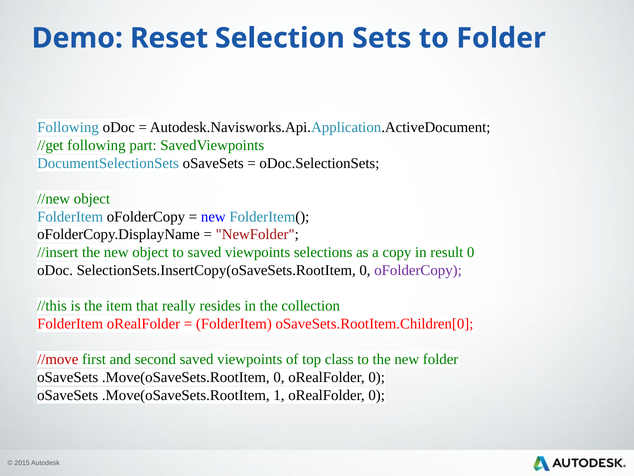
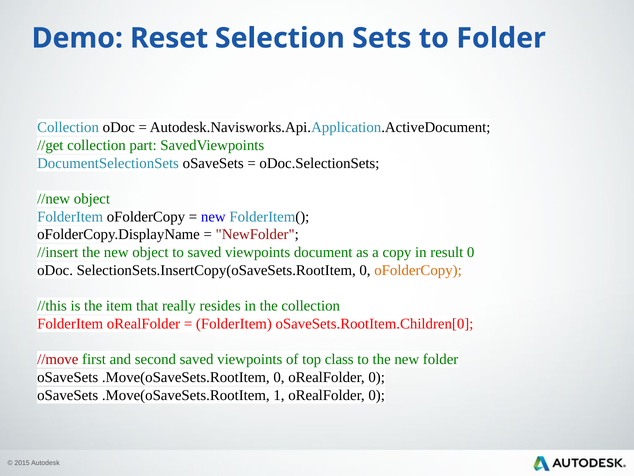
Following: Following -> Collection (68, 127)
//get following: following -> collection (96, 145)
selections: selections -> document (323, 252)
oFolderCopy colour: purple -> orange (418, 270)
